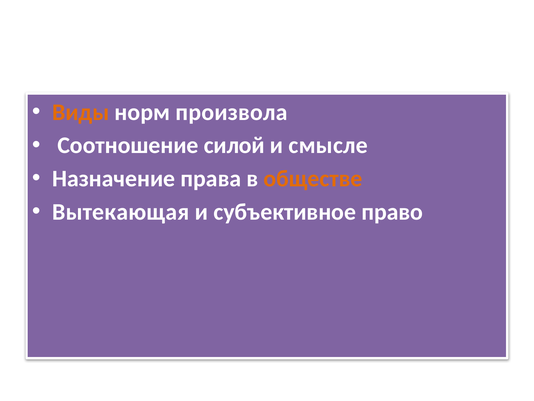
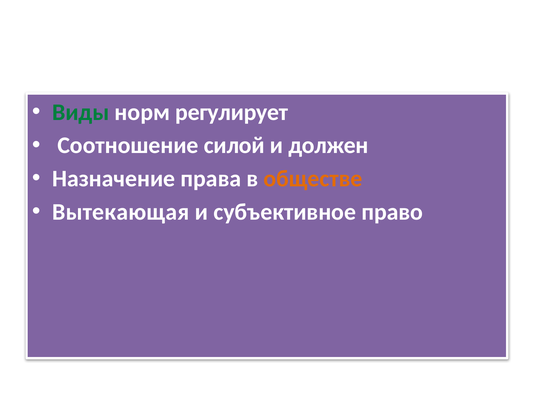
Виды colour: orange -> green (81, 112)
произвола: произвола -> регулирует (232, 112)
смысле: смысле -> должен (328, 145)
